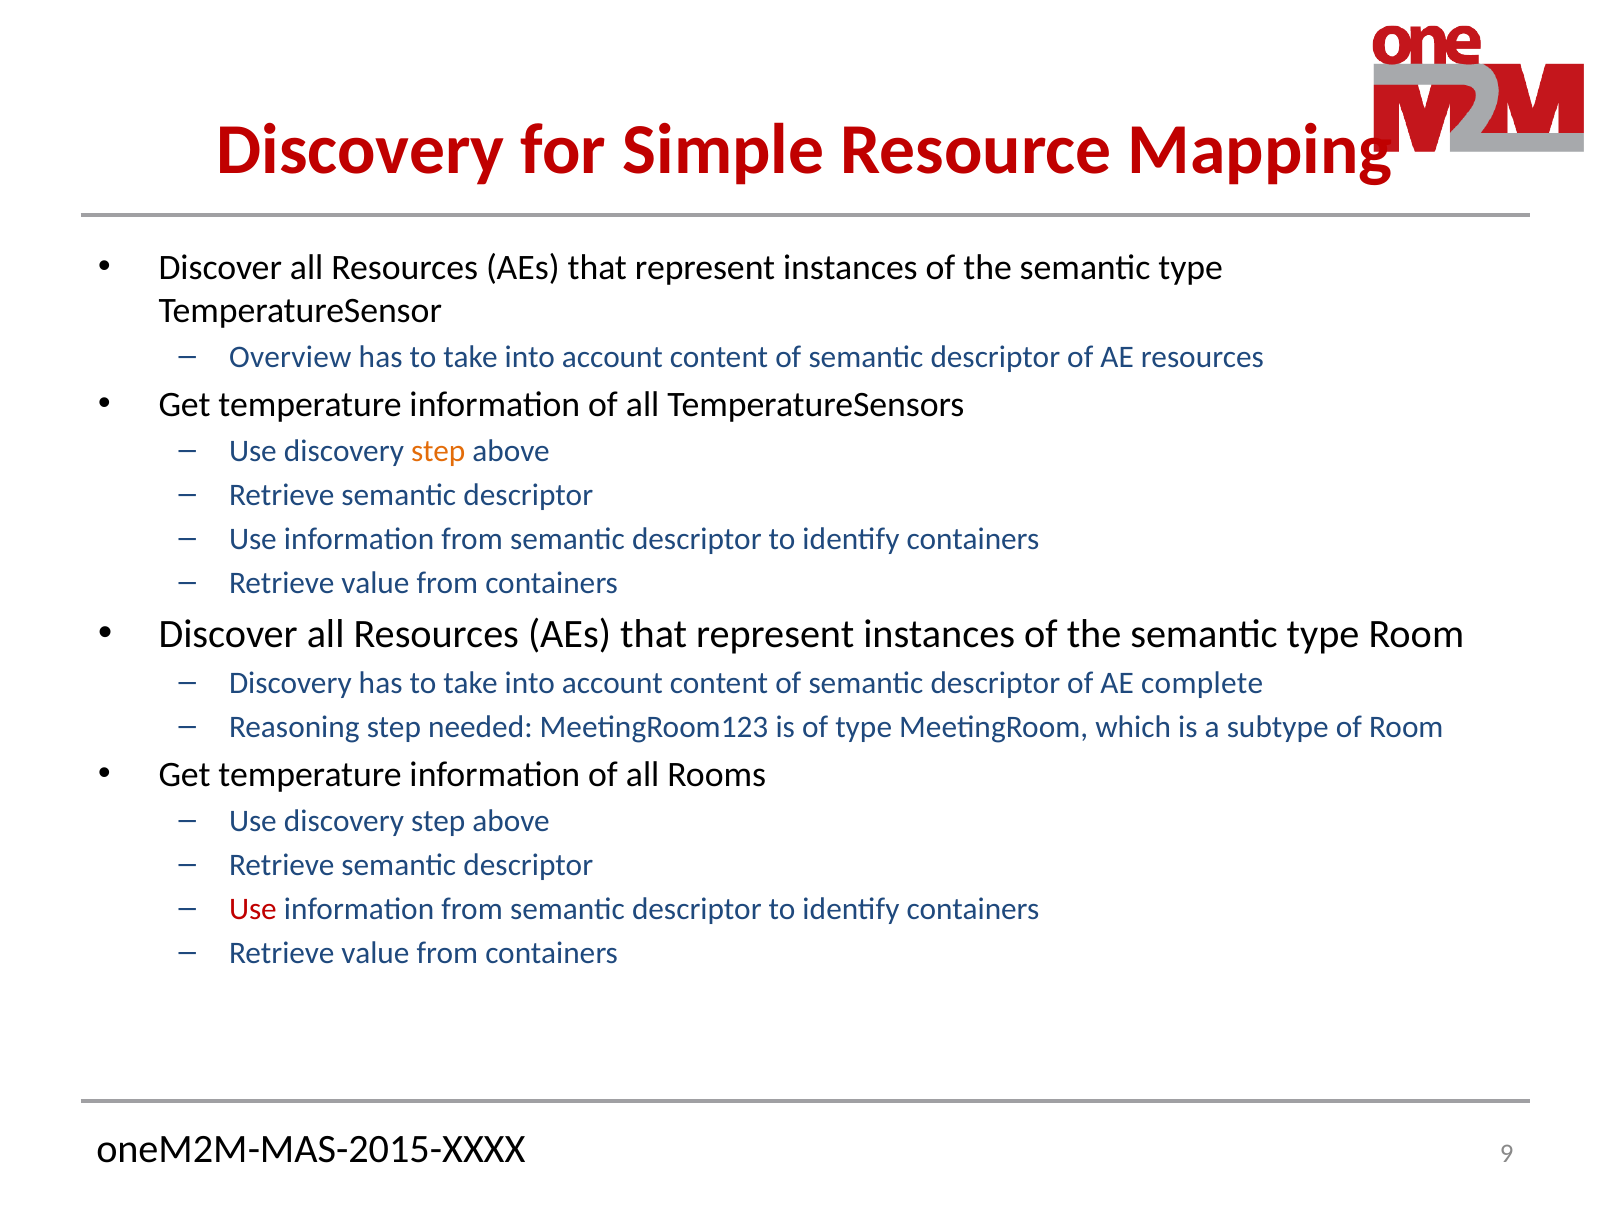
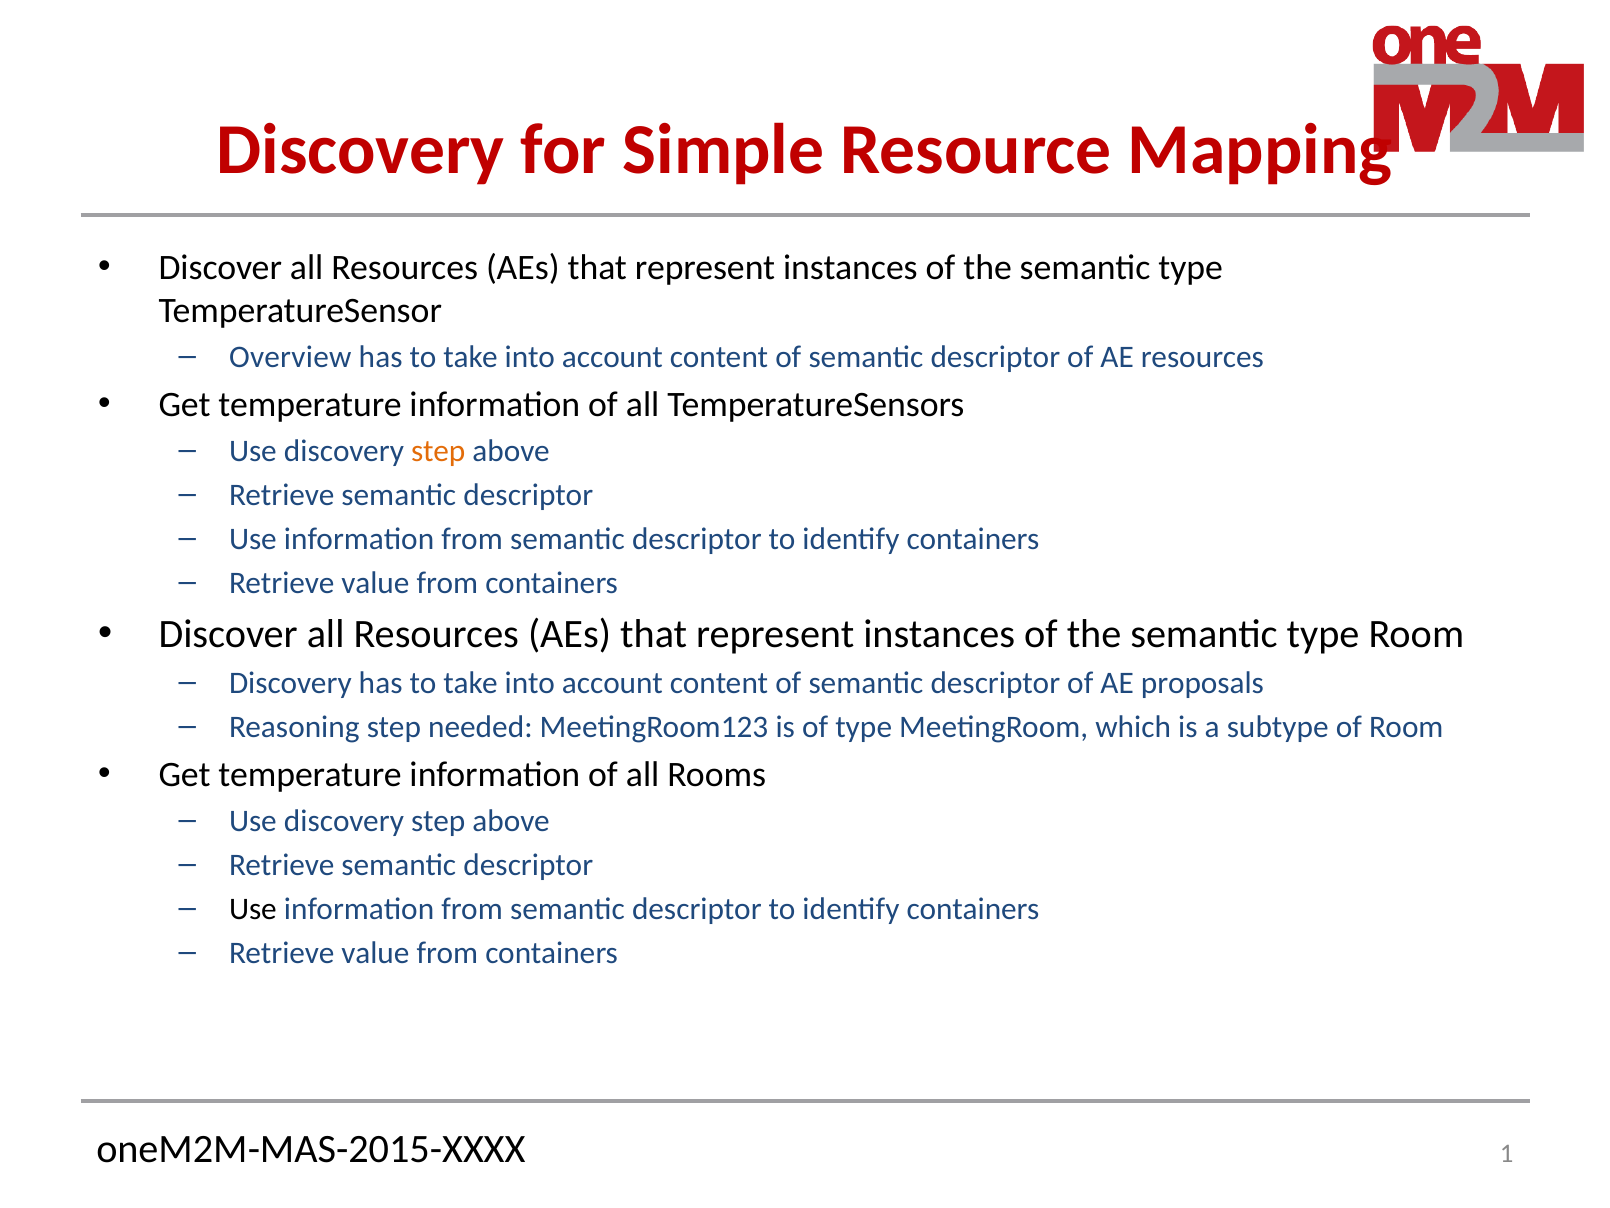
complete: complete -> proposals (1202, 683)
Use colour: red -> black (253, 909)
9: 9 -> 1 (1507, 1153)
